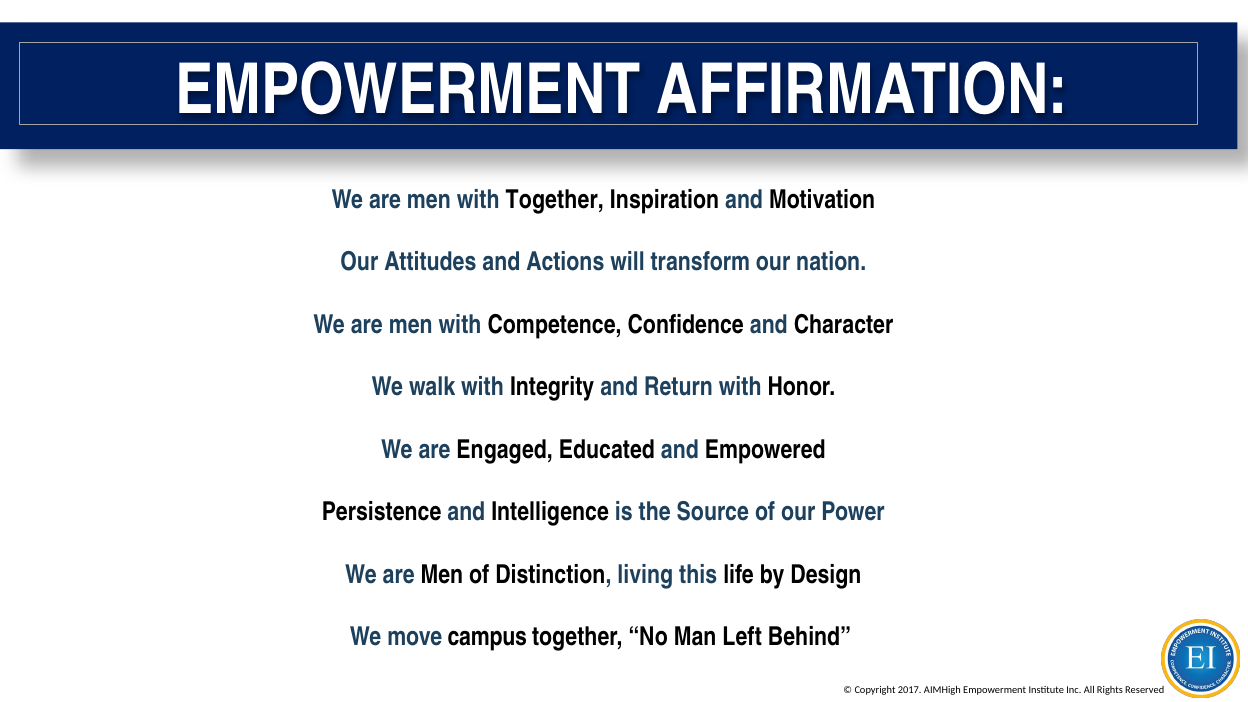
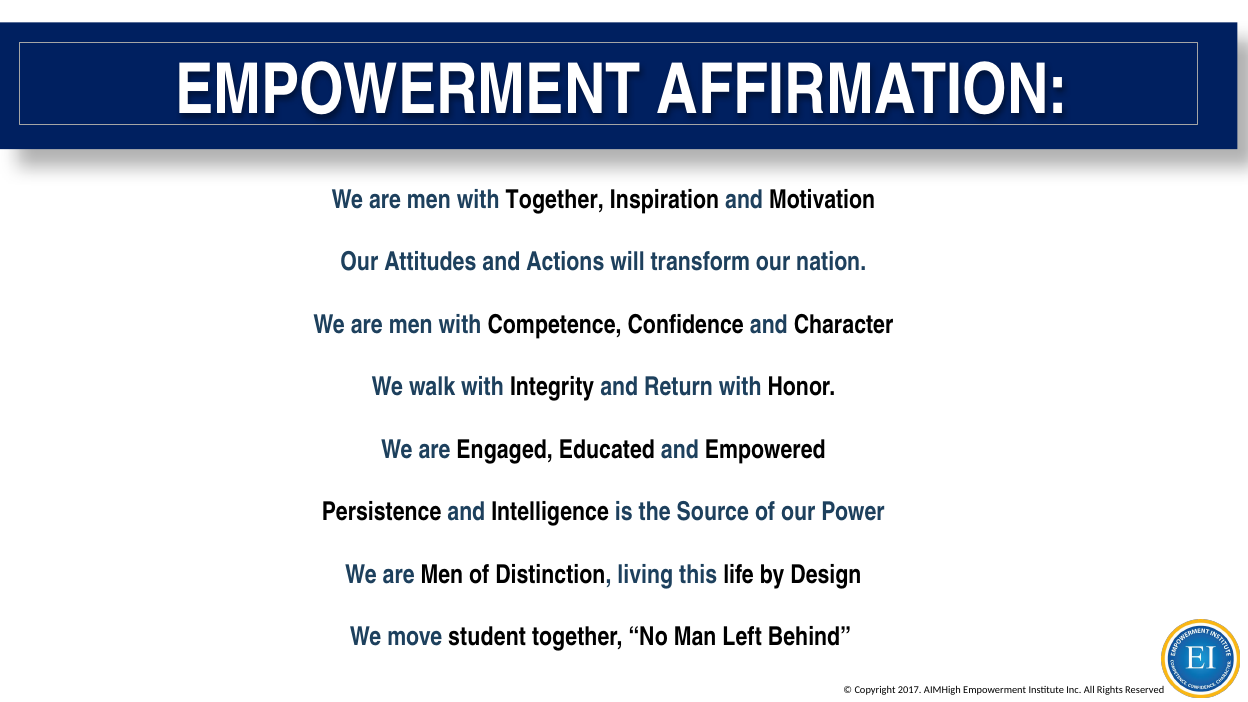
campus: campus -> student (487, 637)
